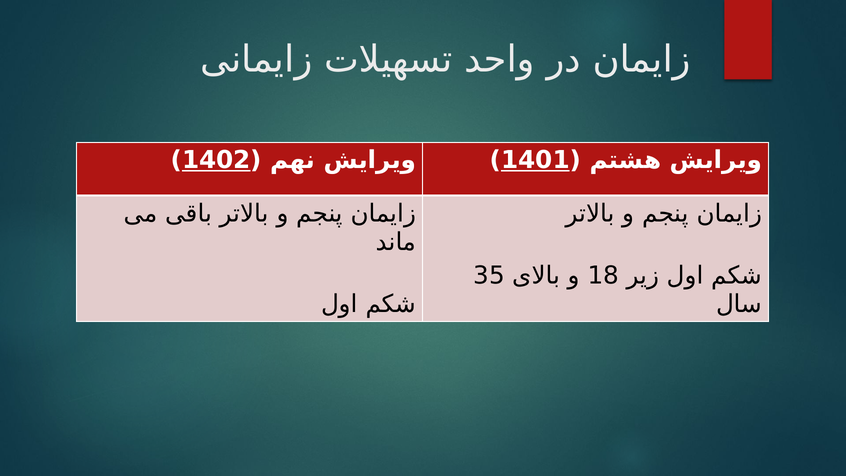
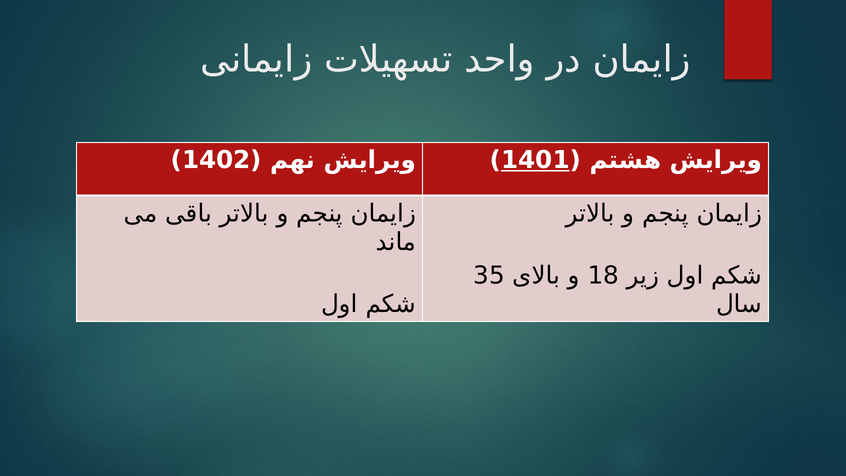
1402 underline: present -> none (216, 160)
